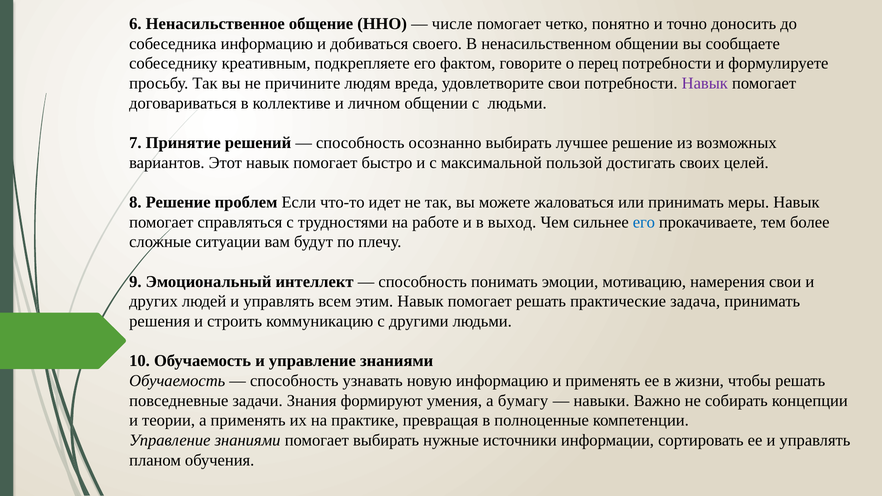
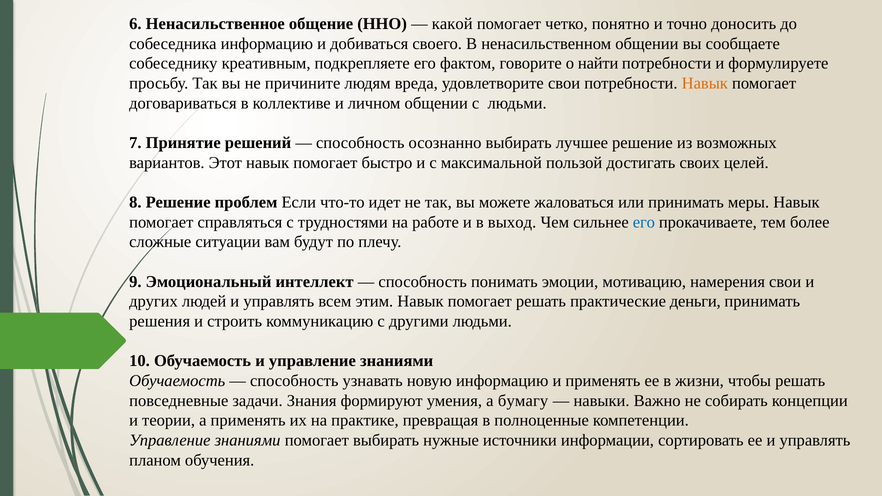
числе: числе -> какой (452, 24)
перец: перец -> найти (598, 63)
Навык colour: purple -> orange (705, 83)
задача: задача -> деньги (695, 302)
